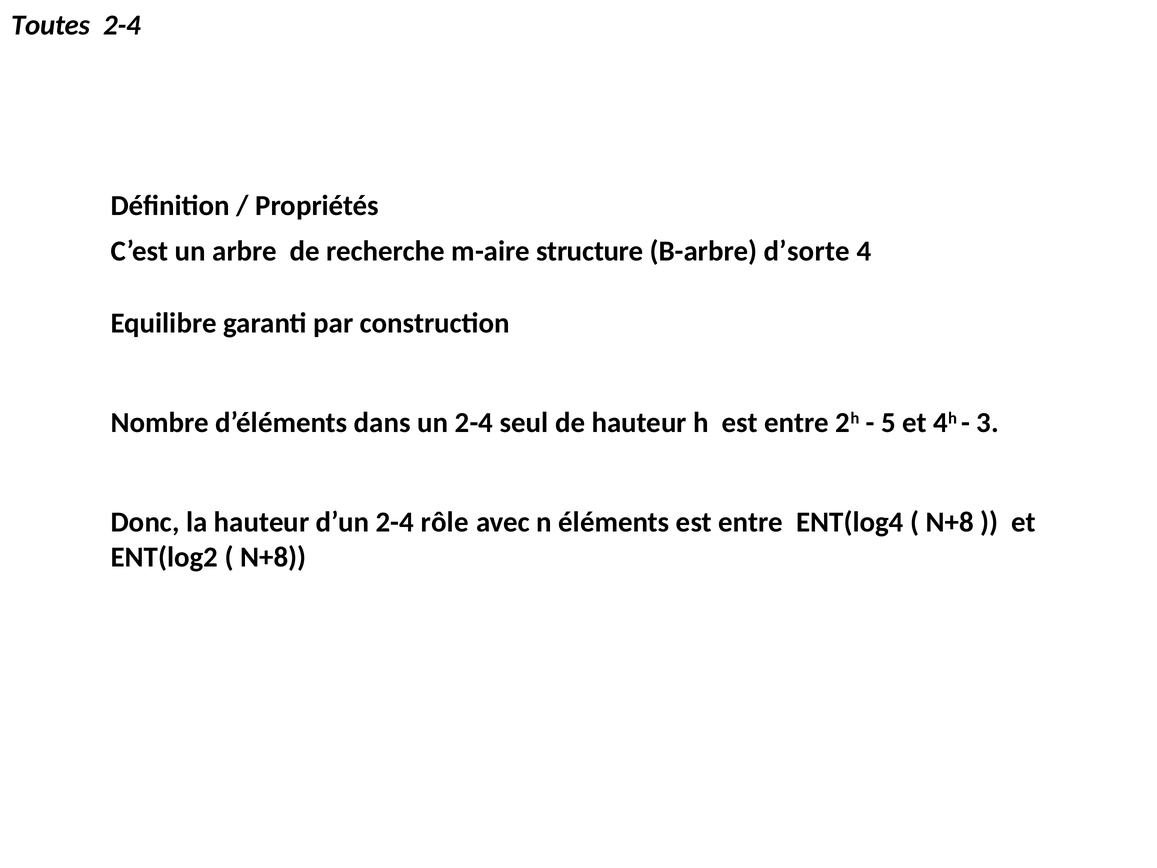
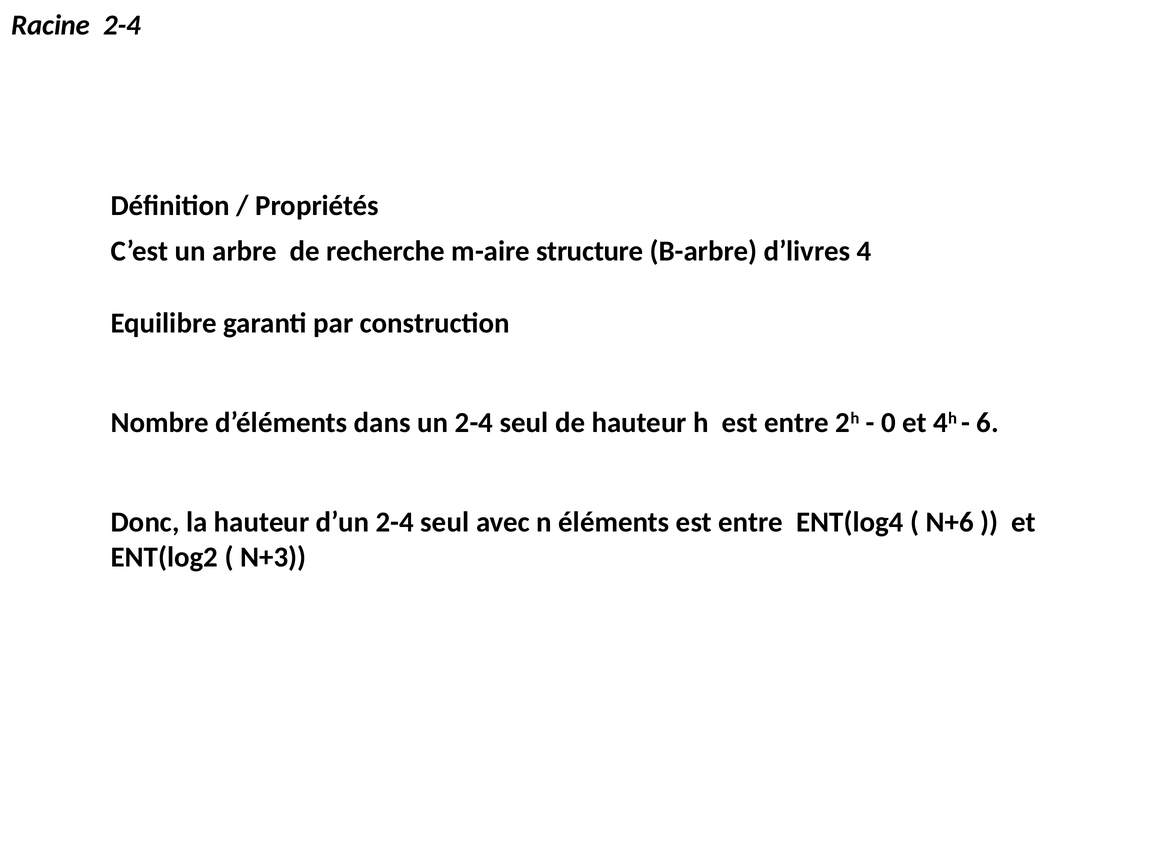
Toutes: Toutes -> Racine (51, 25)
d’sorte: d’sorte -> d’livres (807, 251)
5: 5 -> 0 (888, 423)
3: 3 -> 6 (988, 423)
d’un 2-4 rôle: rôle -> seul (445, 522)
N+8: N+8 -> N+6 (950, 522)
N+8: N+8 -> N+3 (273, 557)
